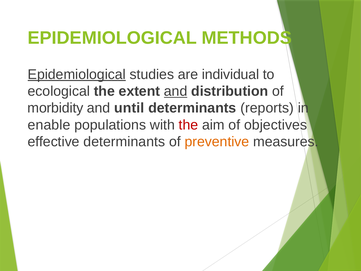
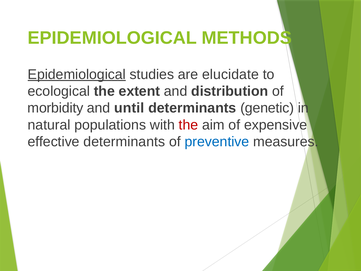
individual: individual -> elucidate (230, 74)
and underline: present -> none (176, 91)
reports: reports -> genetic (267, 108)
enable: enable -> natural (49, 125)
objectives: objectives -> expensive (276, 125)
preventive colour: orange -> blue (217, 142)
